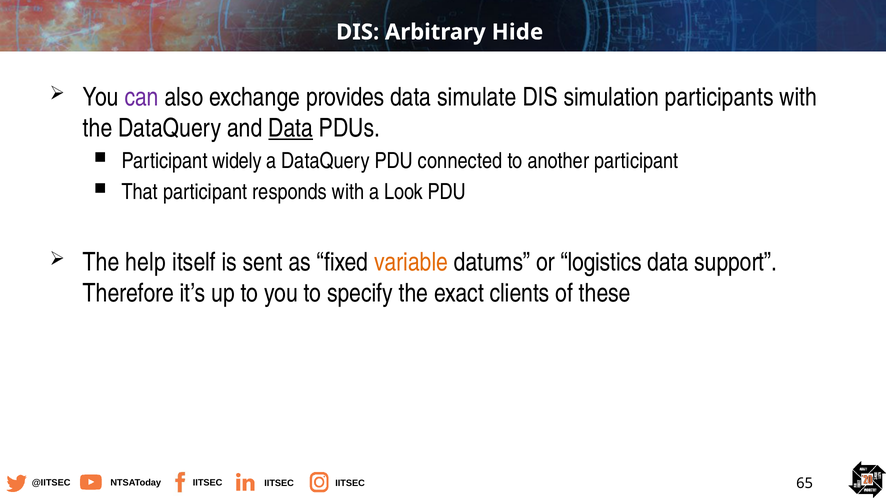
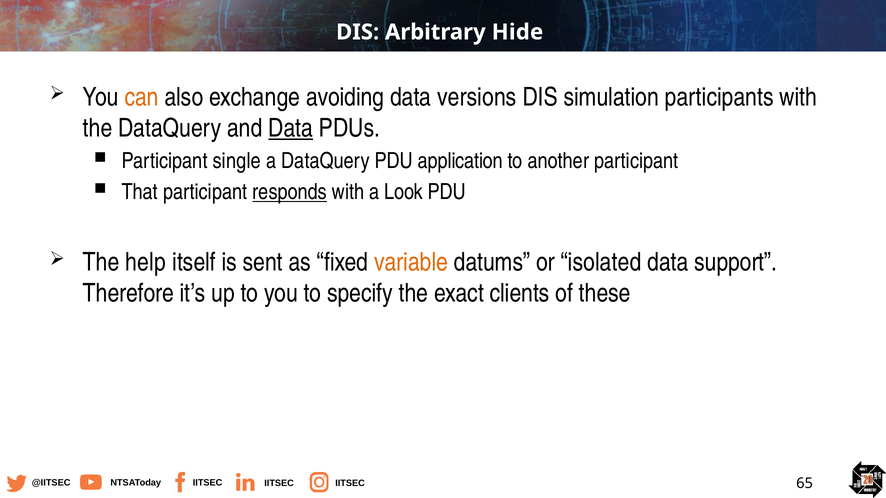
can colour: purple -> orange (142, 97)
provides: provides -> avoiding (345, 97)
simulate: simulate -> versions (477, 97)
widely: widely -> single (237, 161)
connected: connected -> application (460, 161)
responds underline: none -> present (290, 192)
logistics: logistics -> isolated (601, 263)
